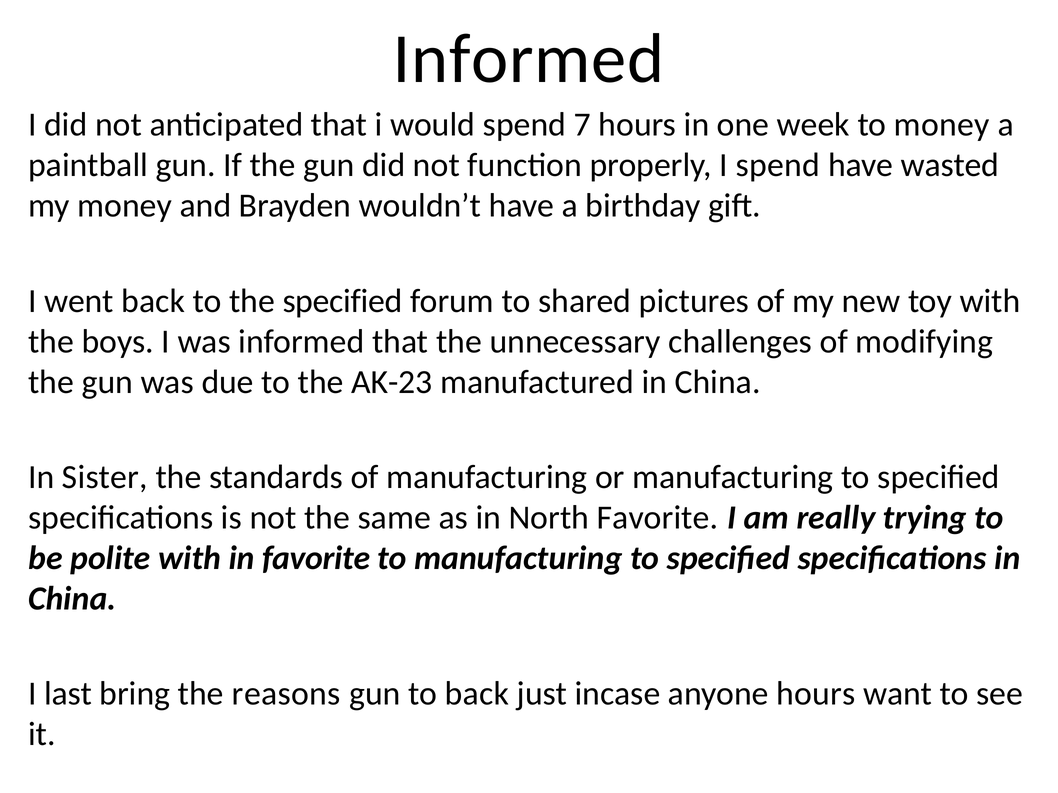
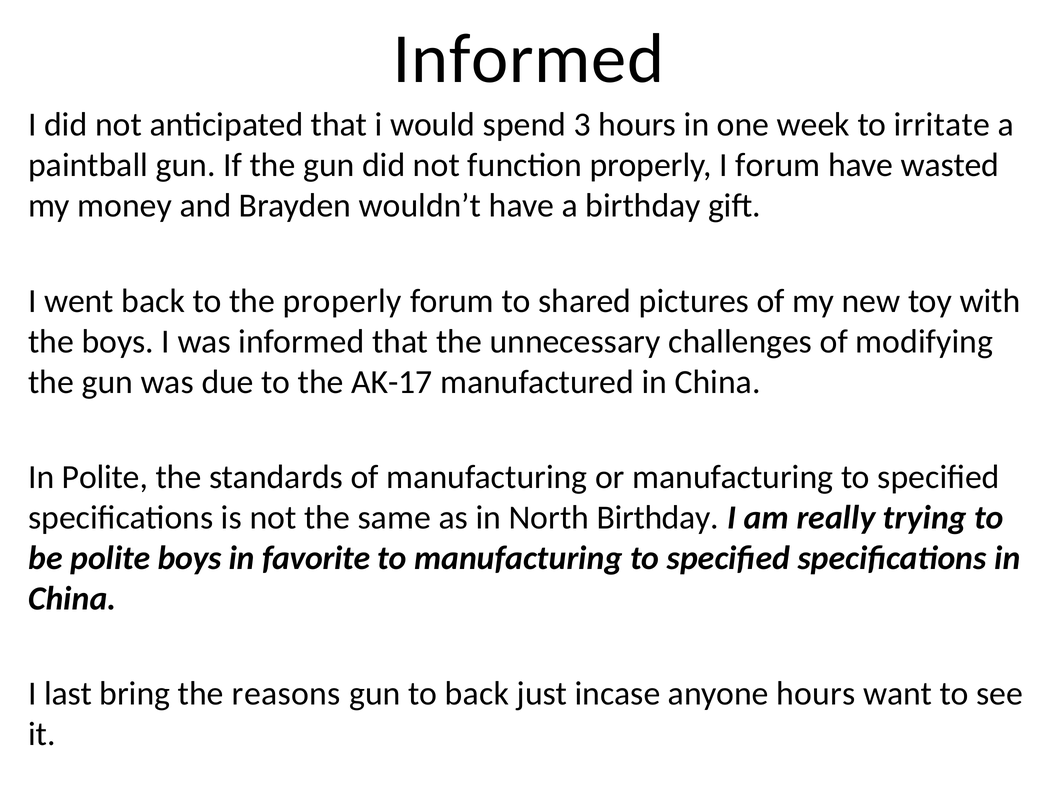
7: 7 -> 3 (582, 125)
to money: money -> irritate (942, 125)
I spend: spend -> forum (778, 165)
the specified: specified -> properly (342, 301)
AK-23: AK-23 -> AK-17 (392, 382)
In Sister: Sister -> Polite (105, 477)
North Favorite: Favorite -> Birthday (658, 518)
polite with: with -> boys (190, 558)
